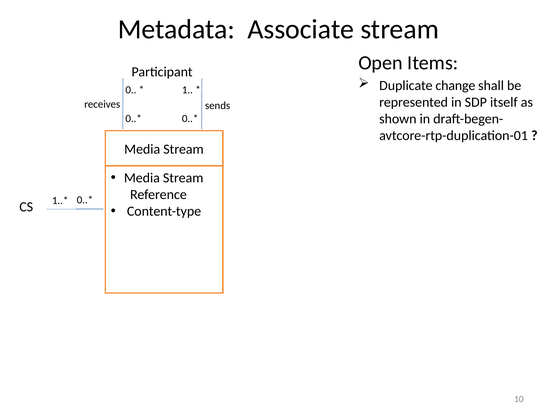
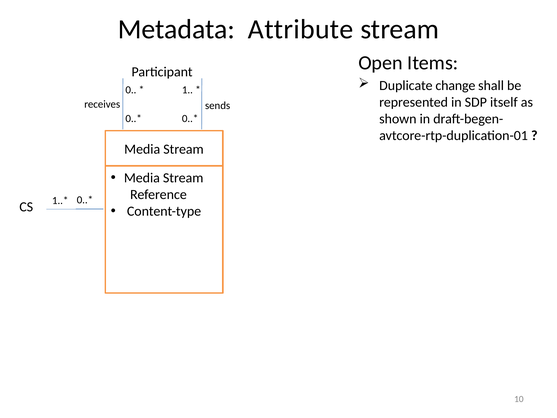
Associate: Associate -> Attribute (301, 29)
